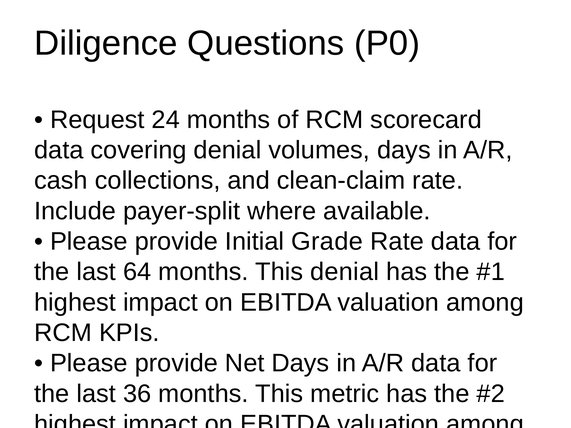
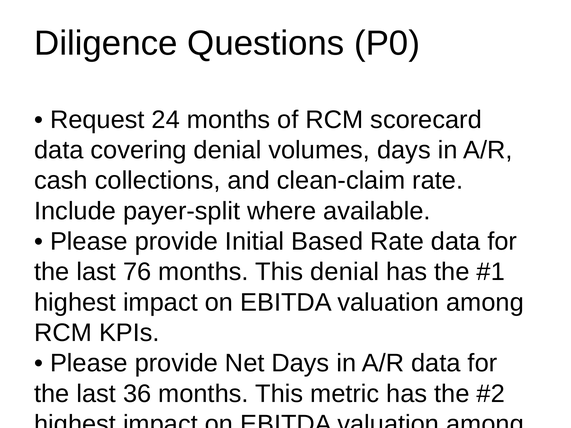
Grade: Grade -> Based (327, 242)
64: 64 -> 76 (137, 272)
